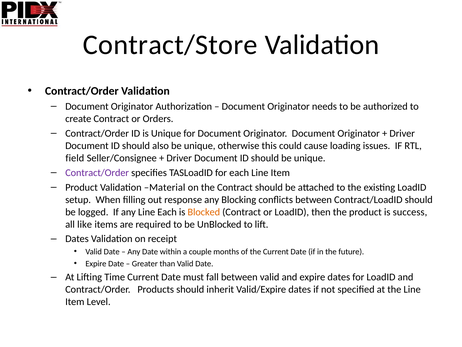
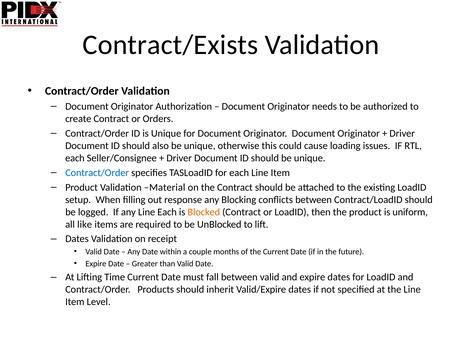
Contract/Store: Contract/Store -> Contract/Exists (170, 45)
field: field -> each (75, 158)
Contract/Order colour: purple -> blue (97, 172)
success: success -> uniform (410, 212)
